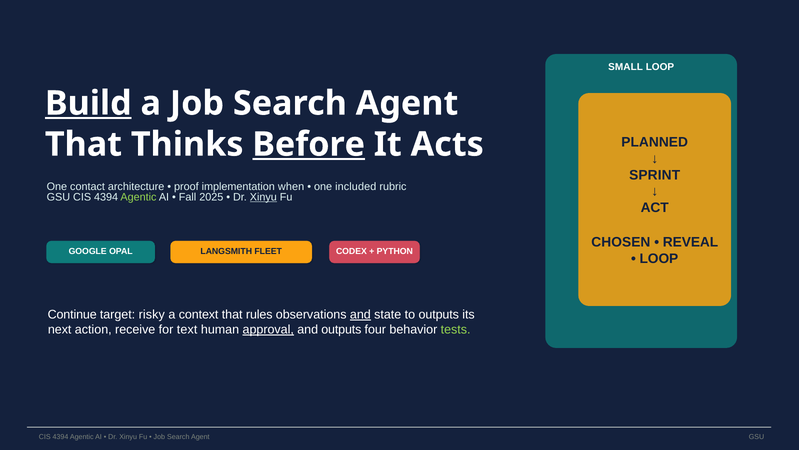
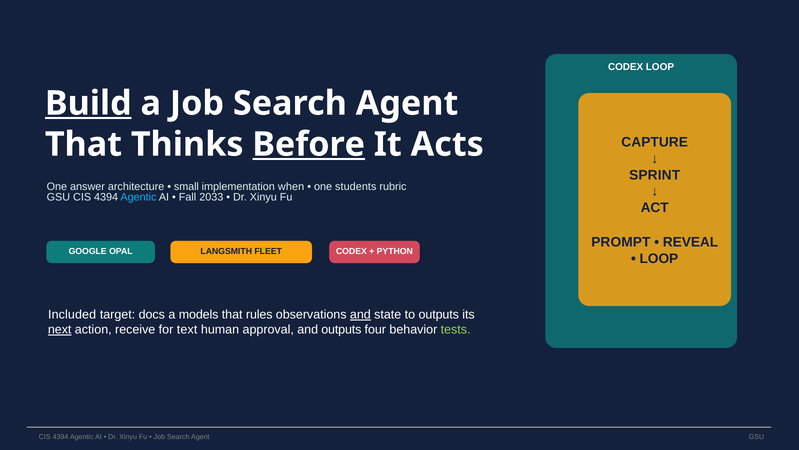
SMALL: SMALL -> CODEX (626, 67)
PLANNED: PLANNED -> CAPTURE (655, 142)
contact: contact -> answer (88, 187)
proof: proof -> small (186, 187)
included: included -> students (356, 187)
Agentic colour: light green -> light blue (139, 197)
2025: 2025 -> 2033 (211, 197)
Xinyu underline: present -> none (263, 197)
CHOSEN: CHOSEN -> PROMPT (621, 242)
Continue: Continue -> Included (72, 314)
risky: risky -> docs (152, 314)
context: context -> models (199, 314)
next underline: none -> present (60, 329)
approval underline: present -> none (268, 329)
